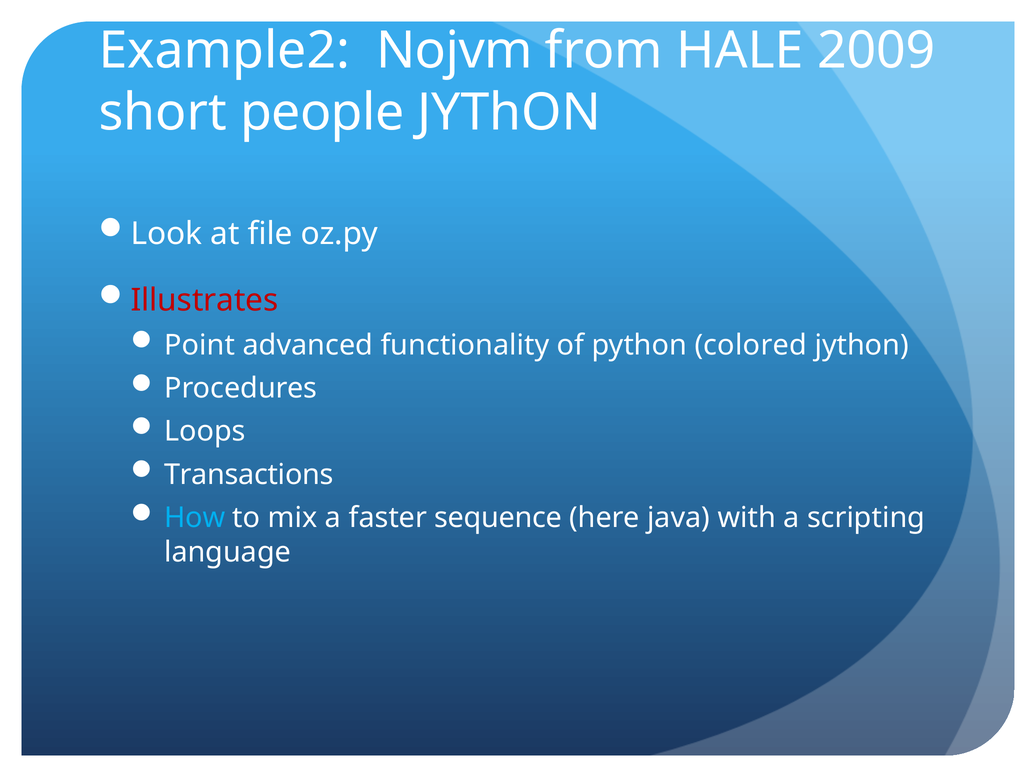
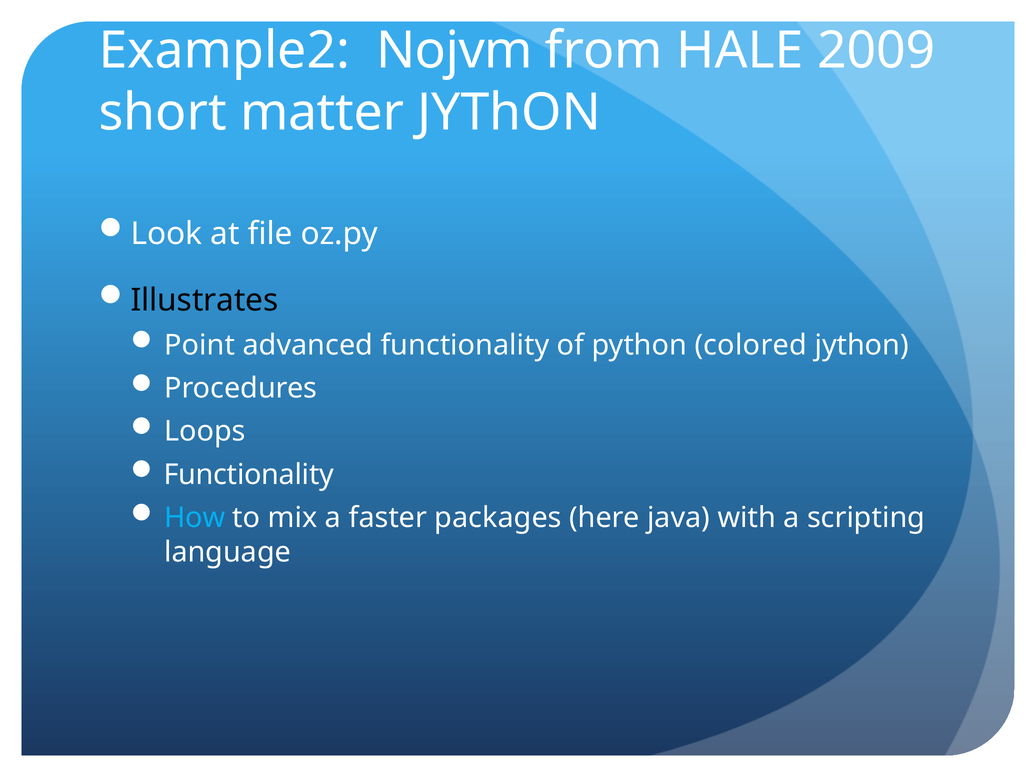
people: people -> matter (322, 113)
Illustrates colour: red -> black (204, 300)
Transactions: Transactions -> Functionality (249, 475)
sequence: sequence -> packages (498, 518)
